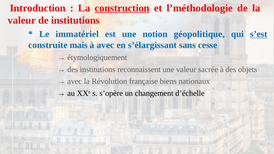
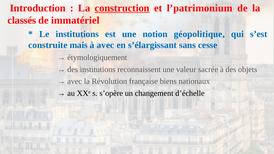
l’méthodologie: l’méthodologie -> l’patrimonium (200, 8)
valeur: valeur -> classés (22, 20)
de institutions: institutions -> immatériel (75, 20)
Le immatériel: immatériel -> institutions (77, 34)
s’est underline: present -> none (259, 34)
